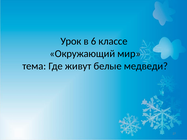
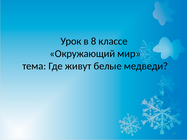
6: 6 -> 8 (94, 41)
